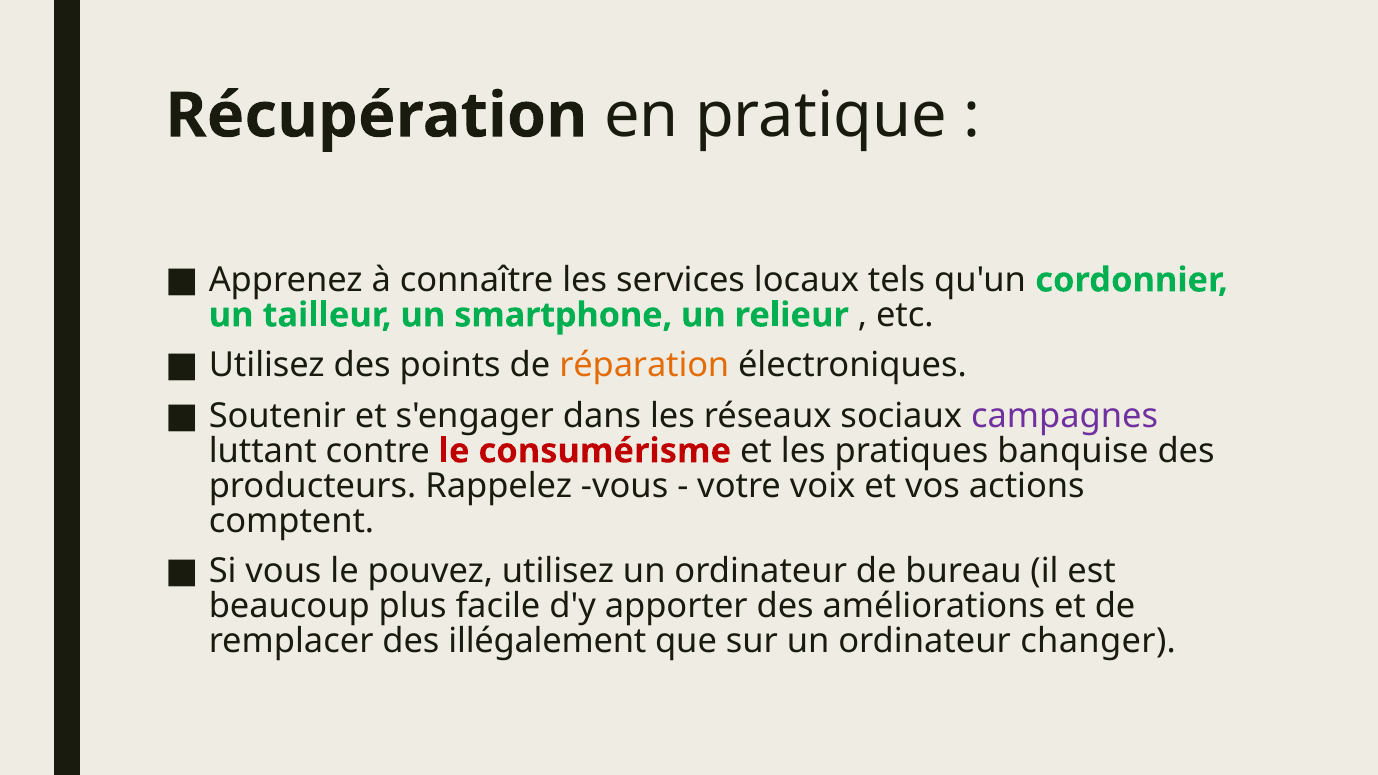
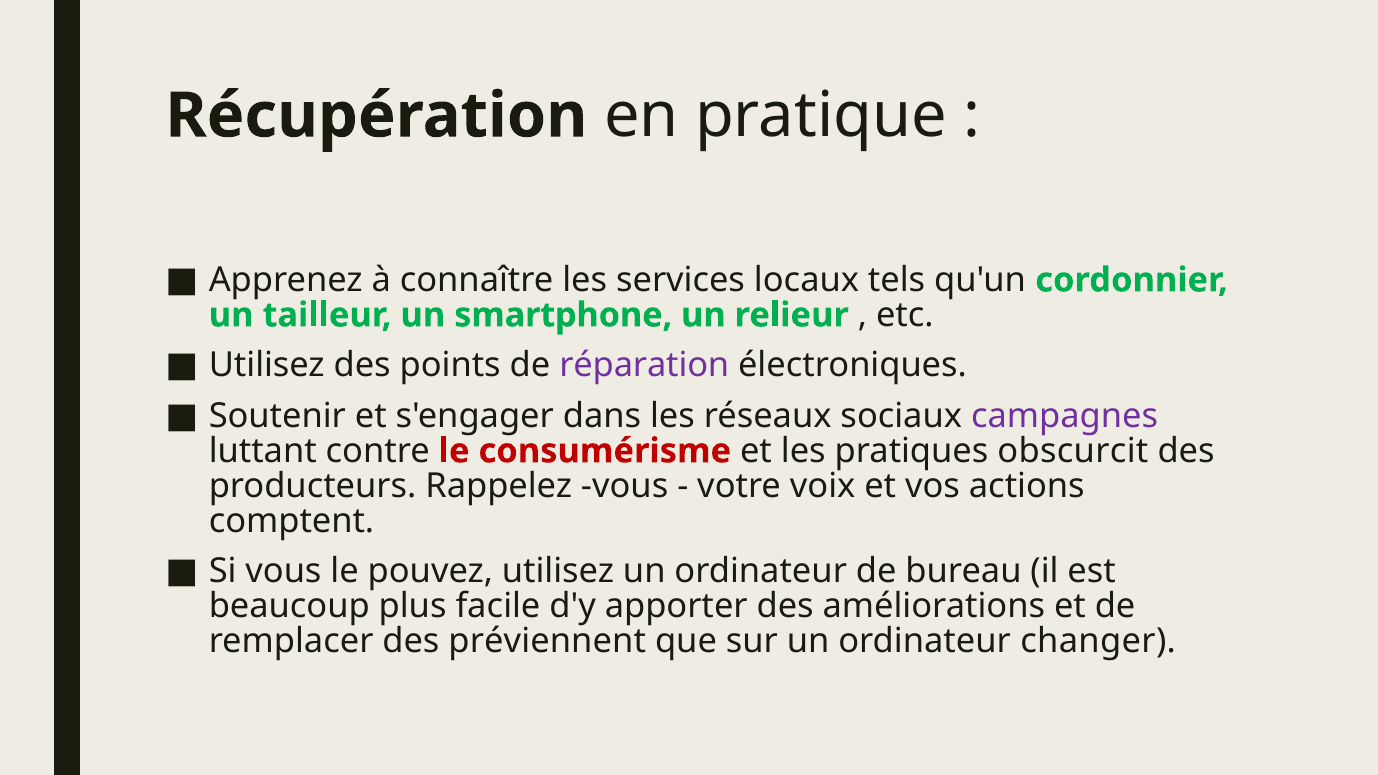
réparation colour: orange -> purple (644, 366)
banquise: banquise -> obscurcit (1073, 451)
illégalement: illégalement -> préviennent (547, 641)
